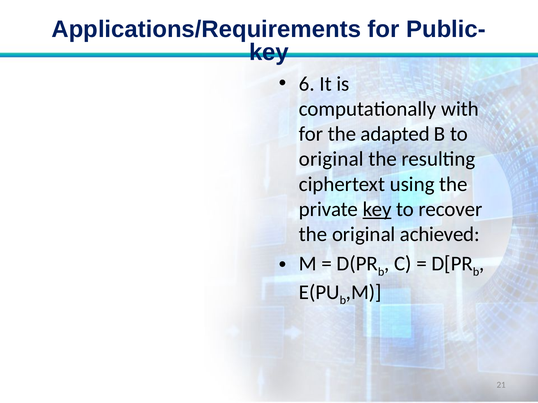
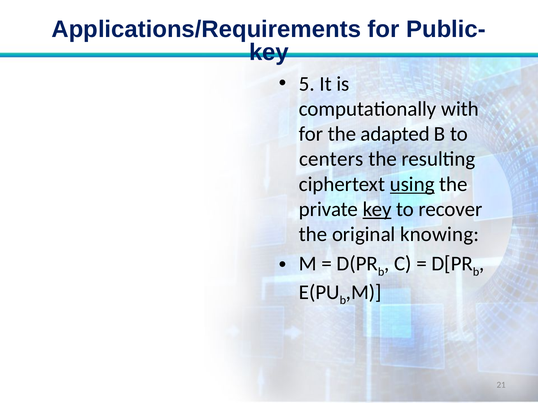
6: 6 -> 5 (307, 84)
original: original -> centers (331, 159)
using underline: none -> present (412, 184)
achieved: achieved -> knowing (440, 235)
